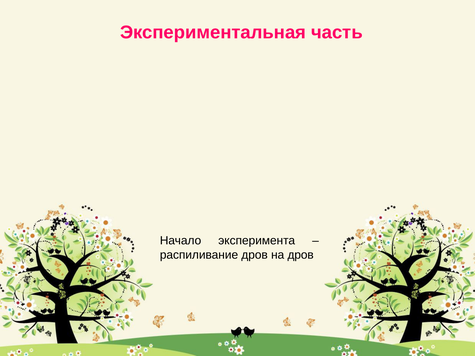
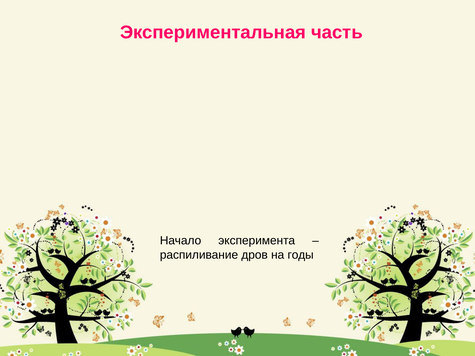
на дров: дров -> годы (301, 255)
